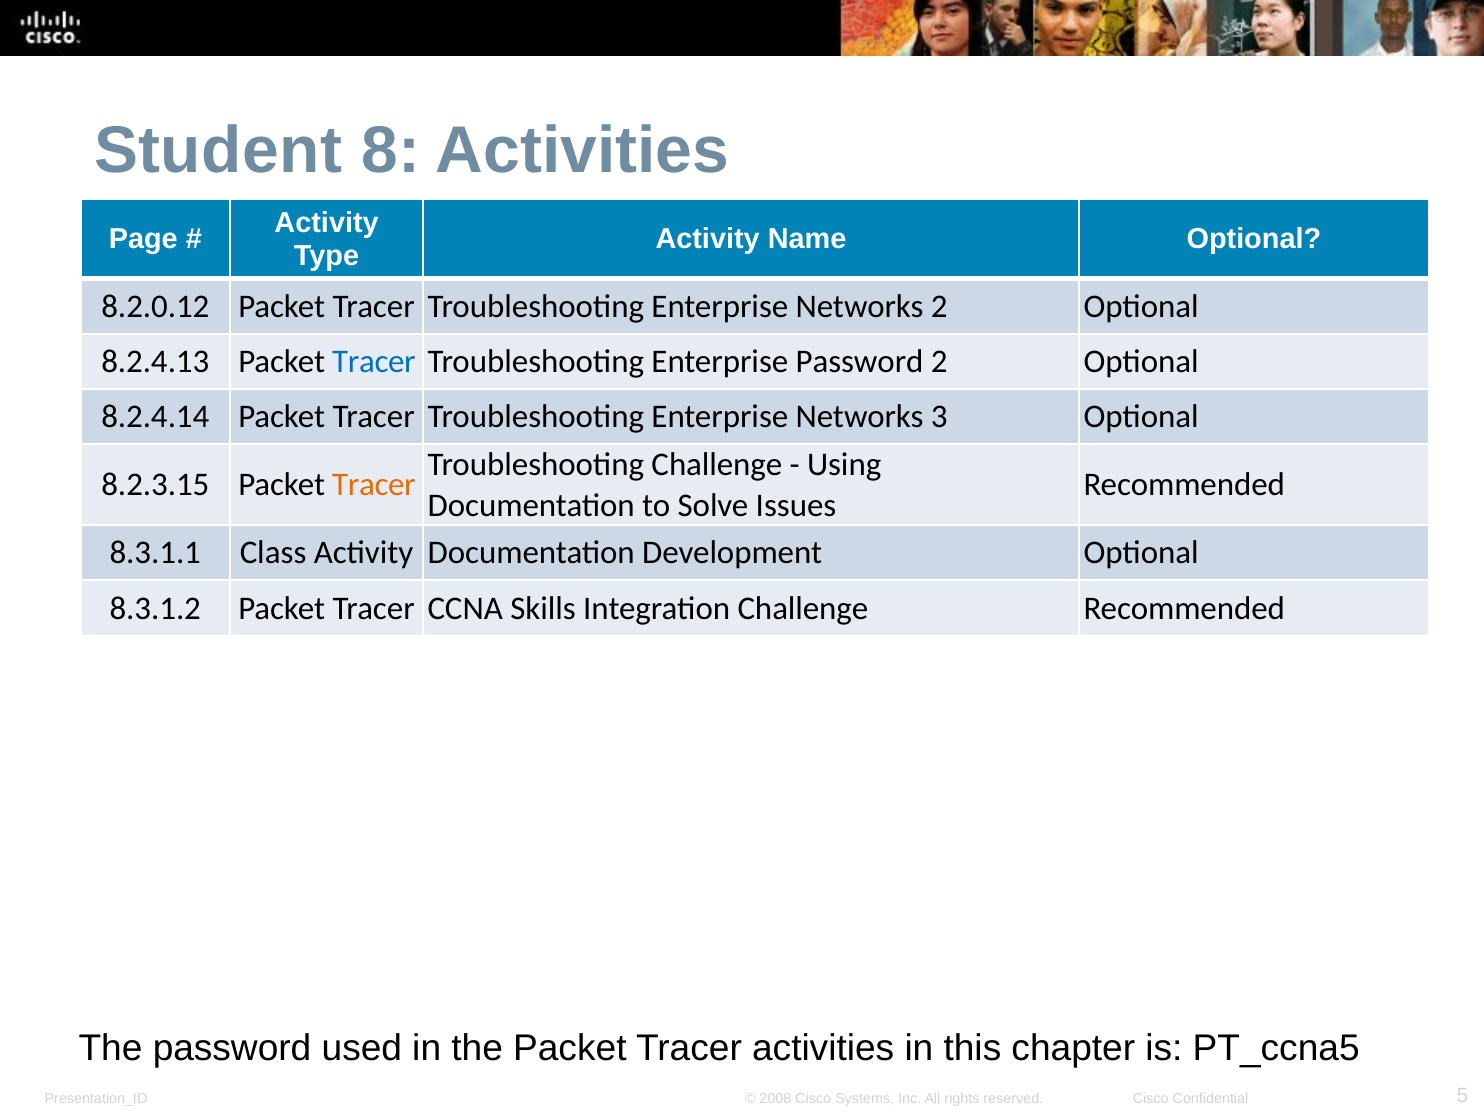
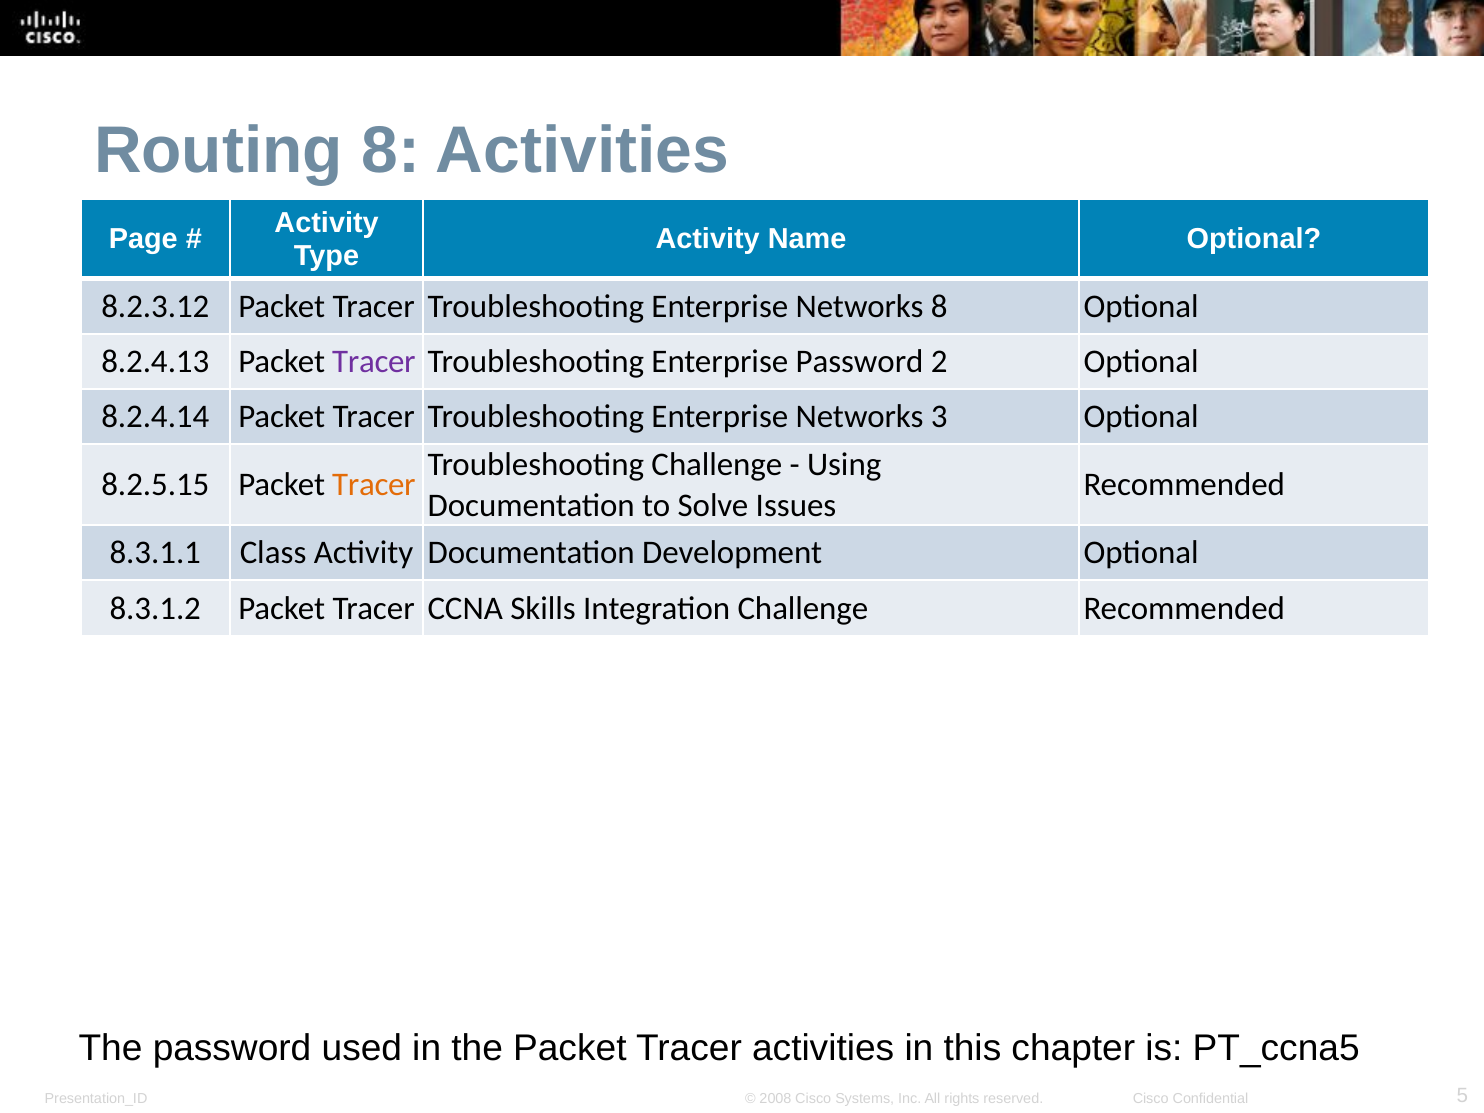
Student: Student -> Routing (218, 150)
8.2.0.12: 8.2.0.12 -> 8.2.3.12 (155, 307)
Networks 2: 2 -> 8 (939, 307)
Tracer colour: blue -> purple (374, 362)
8.2.3.15: 8.2.3.15 -> 8.2.5.15 (155, 485)
